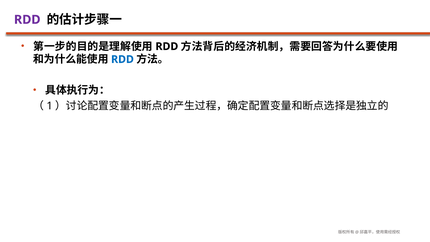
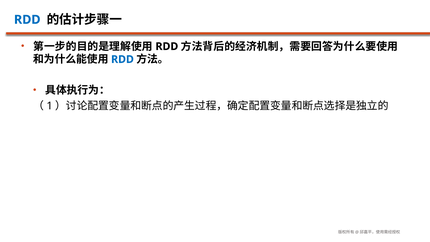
RDD colour: purple -> blue (27, 20)
